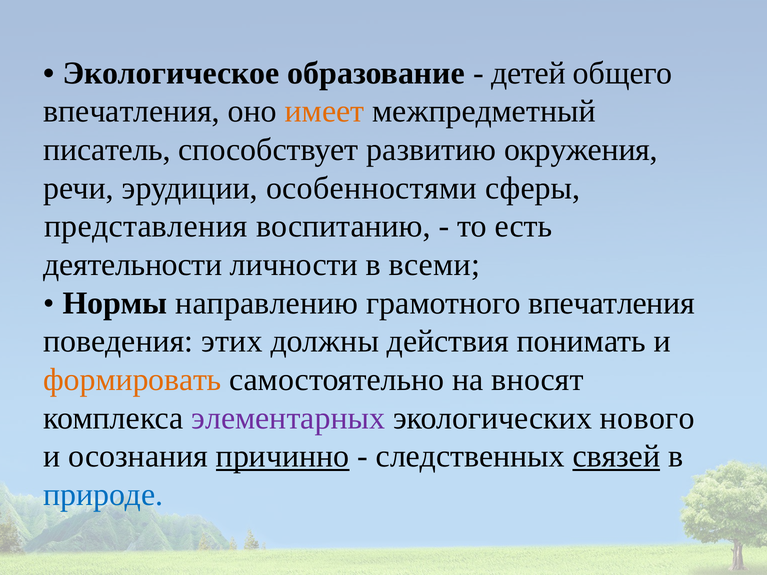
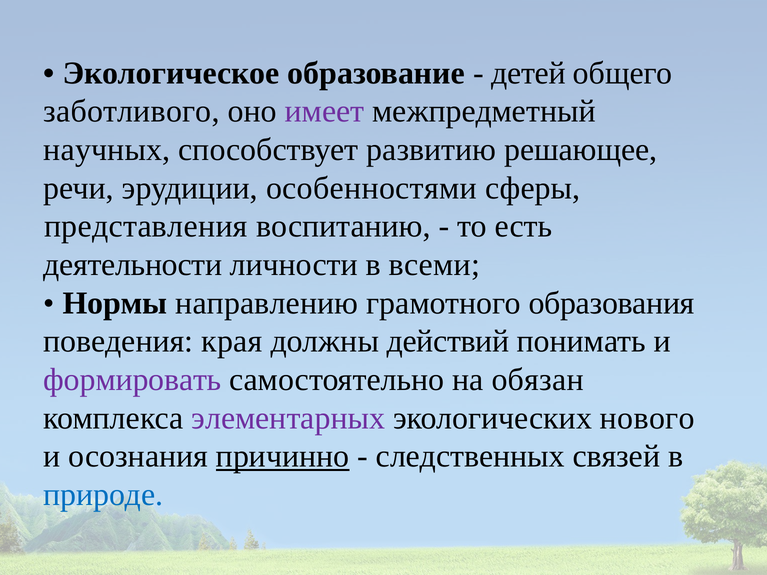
впечатления: впечатления -> заботливого (132, 111)
имеет colour: orange -> purple (325, 111)
писатель: писатель -> научных (107, 150)
окружения: окружения -> решающее (581, 150)
грамотного впечатления: впечатления -> oбpазoвания (612, 303)
этих: этих -> края (232, 342)
действия: действия -> действий (448, 342)
формировать colour: orange -> purple (132, 380)
вносят: вносят -> обязан (538, 380)
связей underline: present -> none (616, 457)
